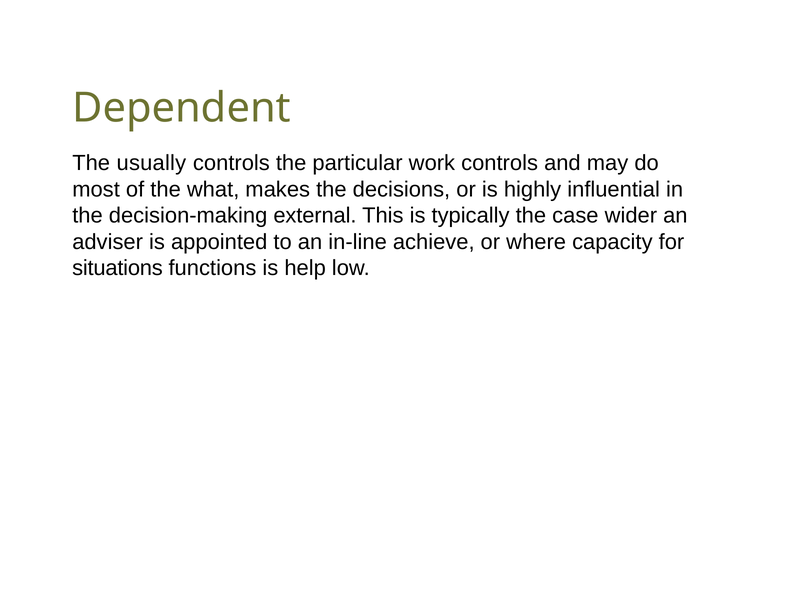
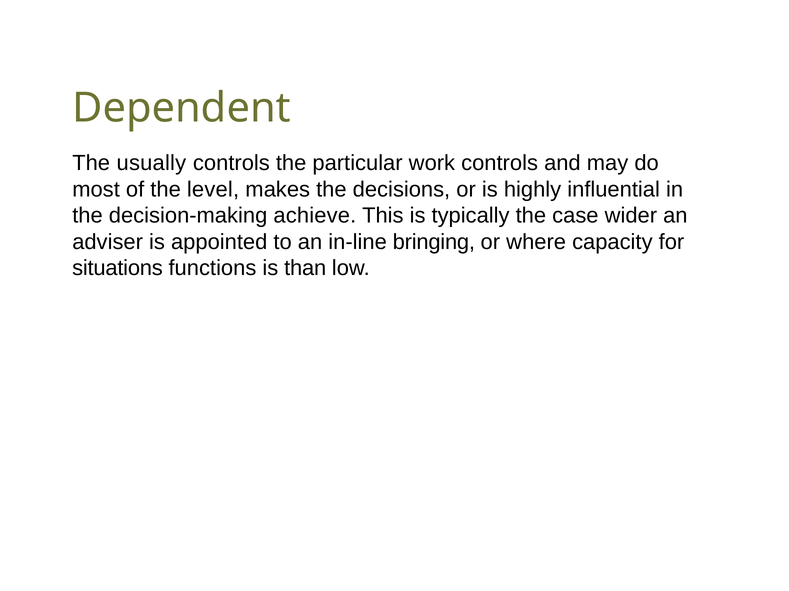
what: what -> level (213, 190)
external: external -> achieve (315, 216)
achieve: achieve -> bringing (434, 242)
help: help -> than (305, 268)
